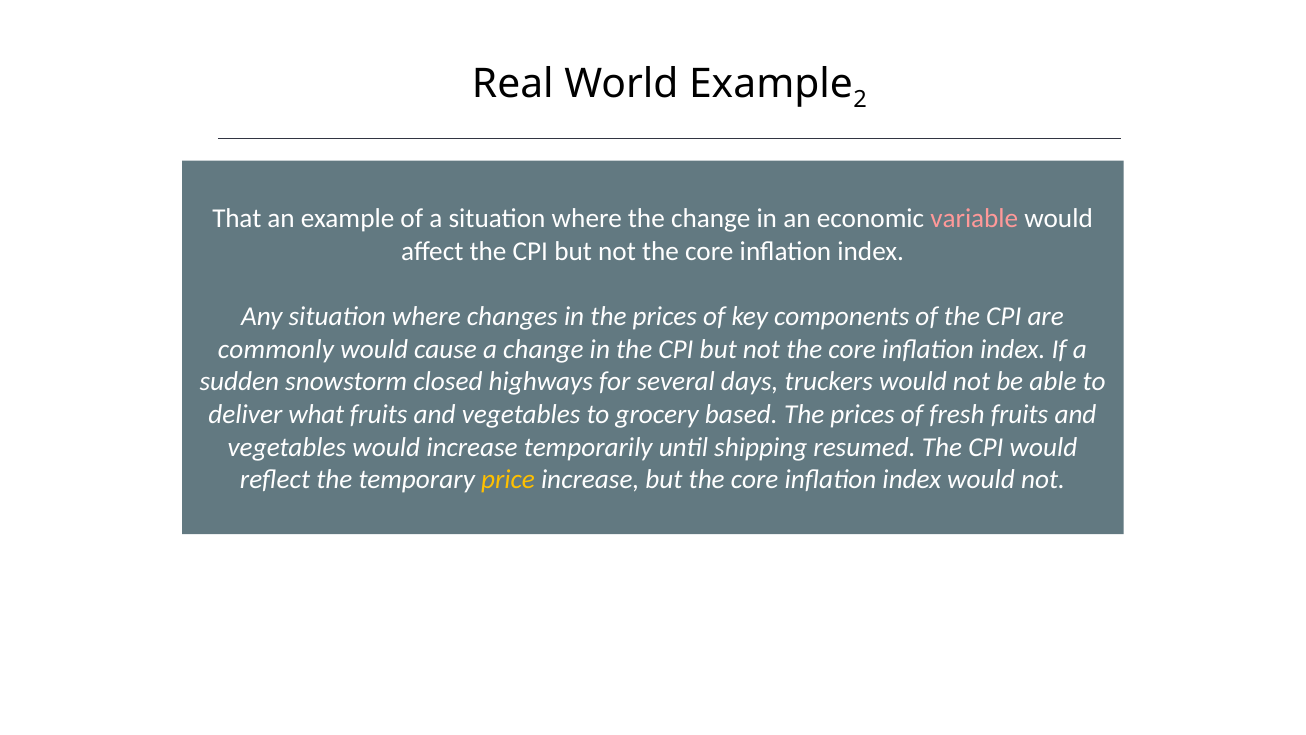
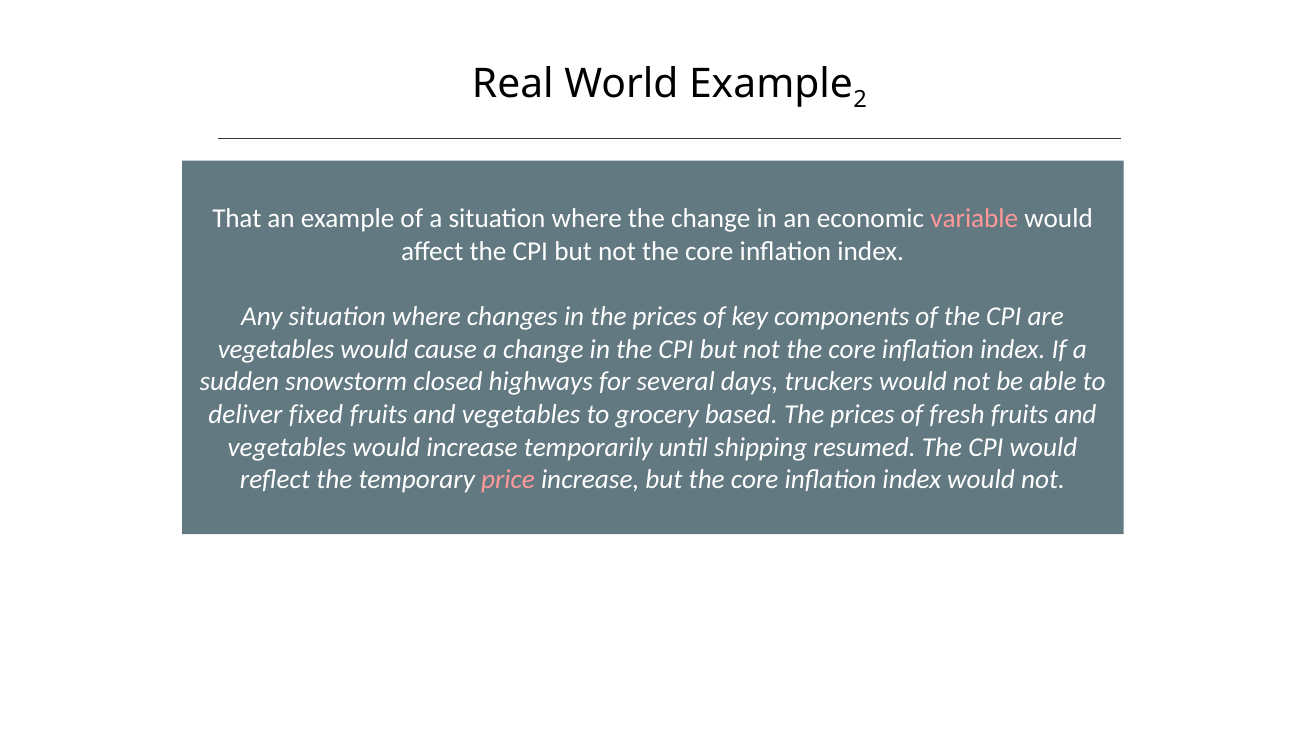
commonly: commonly -> vegetables (276, 349)
what: what -> fixed (316, 414)
price colour: yellow -> pink (508, 480)
